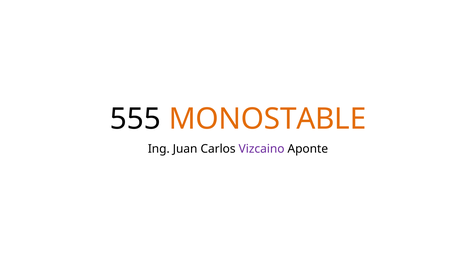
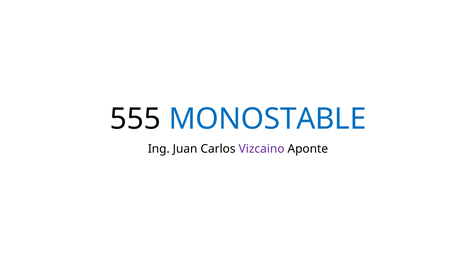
MONOSTABLE colour: orange -> blue (267, 119)
